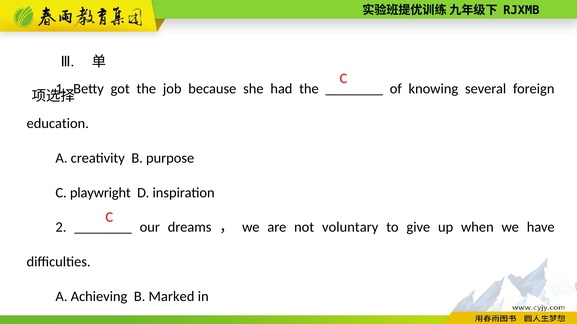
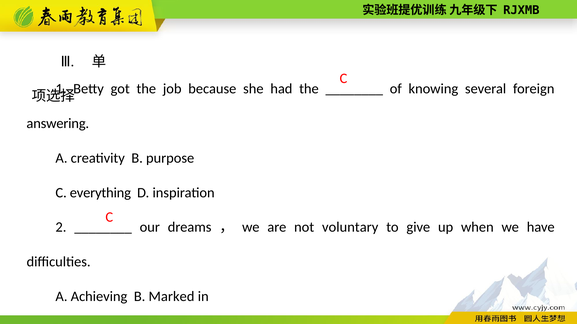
education: education -> answering (58, 124)
playwright: playwright -> everything (100, 193)
